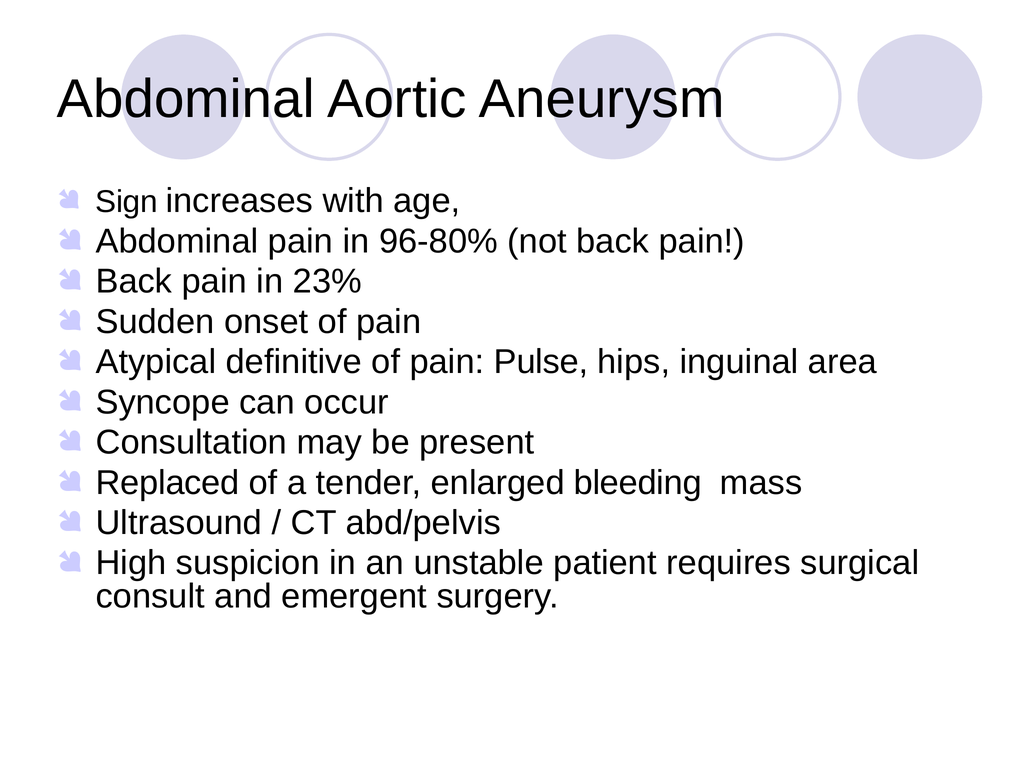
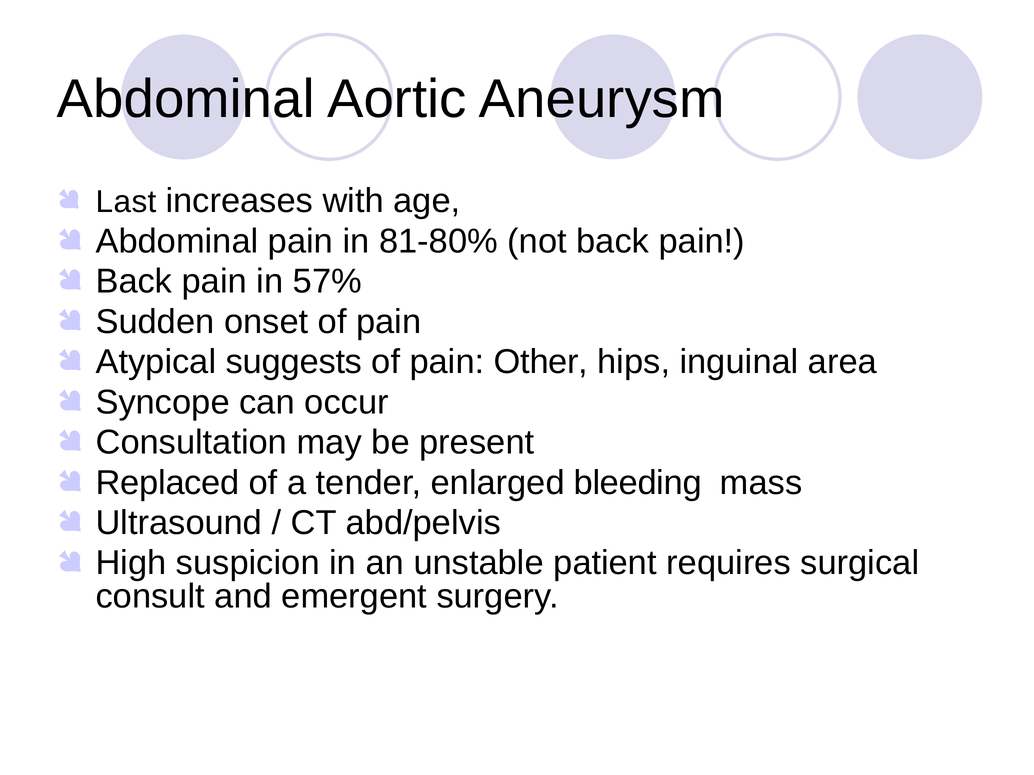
Sign: Sign -> Last (126, 202)
96-80%: 96-80% -> 81-80% (438, 241)
23%: 23% -> 57% (327, 282)
definitive: definitive -> suggests (294, 362)
Pulse: Pulse -> Other (541, 362)
